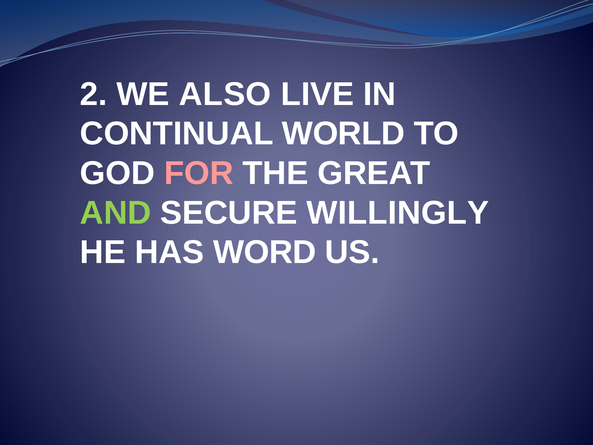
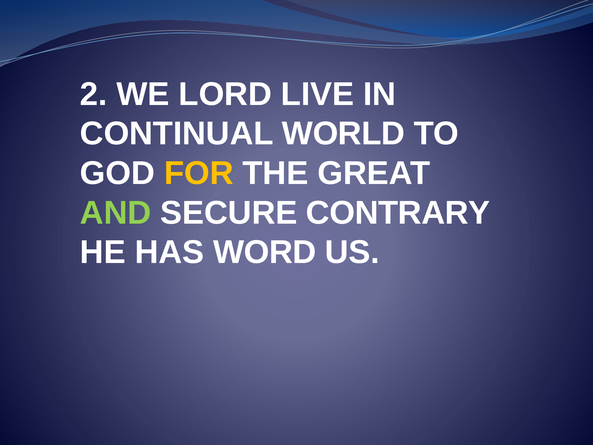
ALSO: ALSO -> LORD (225, 94)
FOR colour: pink -> yellow (199, 173)
WILLINGLY: WILLINGLY -> CONTRARY (398, 213)
